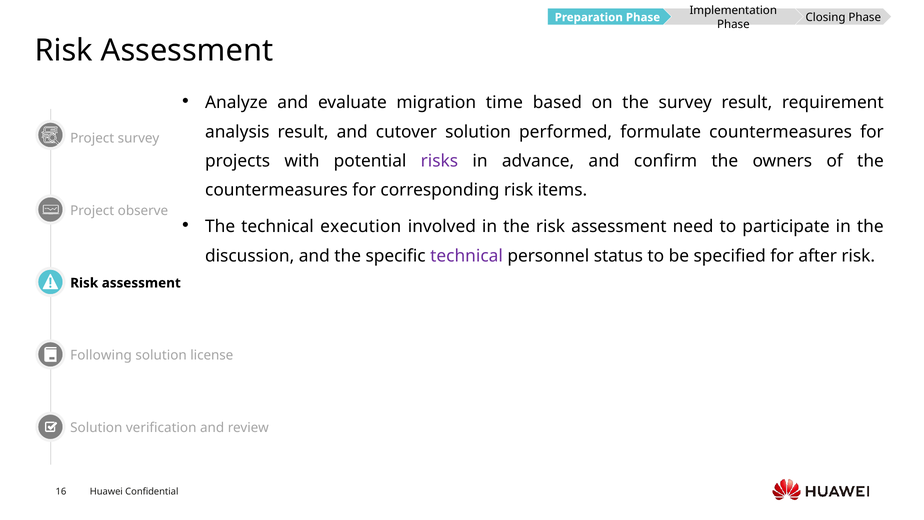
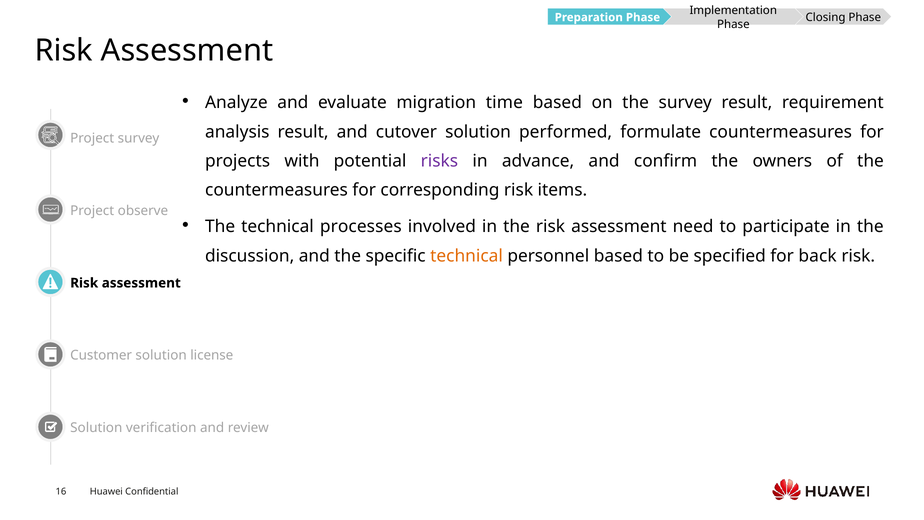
execution: execution -> processes (361, 227)
technical colour: purple -> orange (467, 256)
personnel status: status -> based (618, 256)
after: after -> back (818, 256)
Following: Following -> Customer (101, 355)
